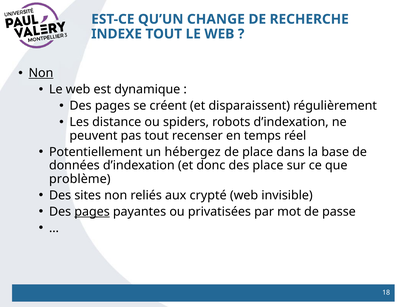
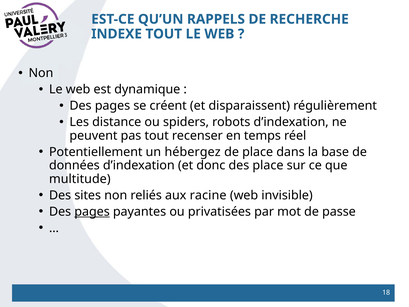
CHANGE: CHANGE -> RAPPELS (216, 19)
Non underline: present -> none (41, 73)
problème: problème -> multitude (80, 179)
crypté: crypté -> racine (208, 195)
